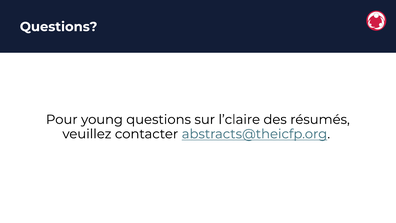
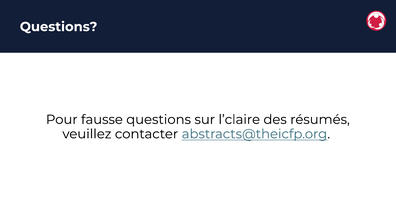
young: young -> fausse (102, 119)
